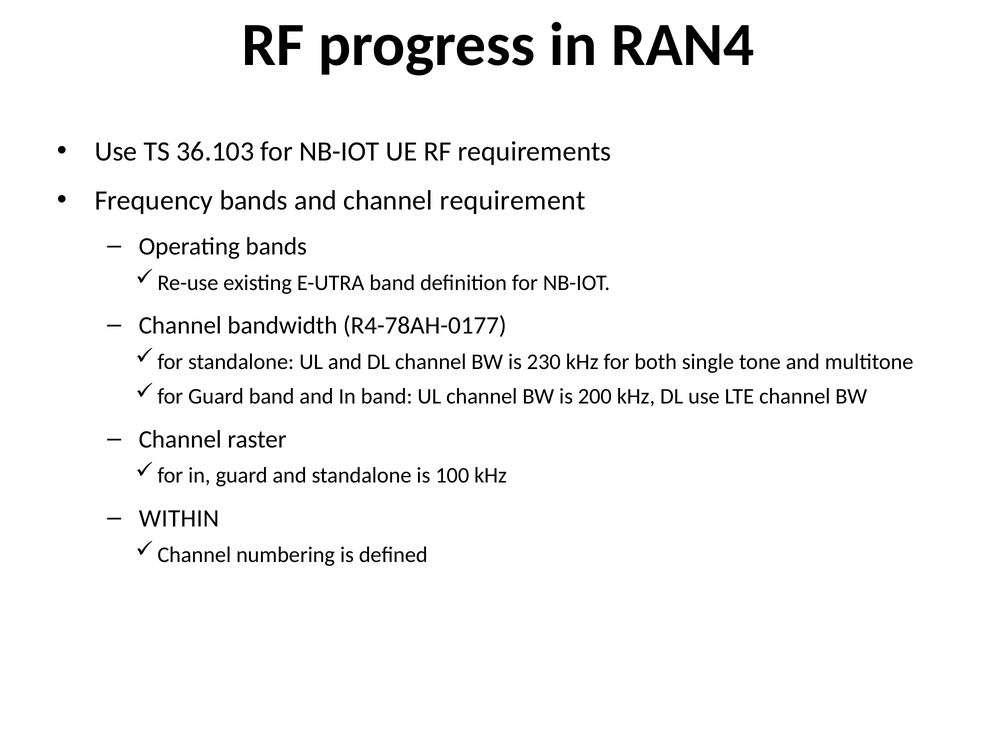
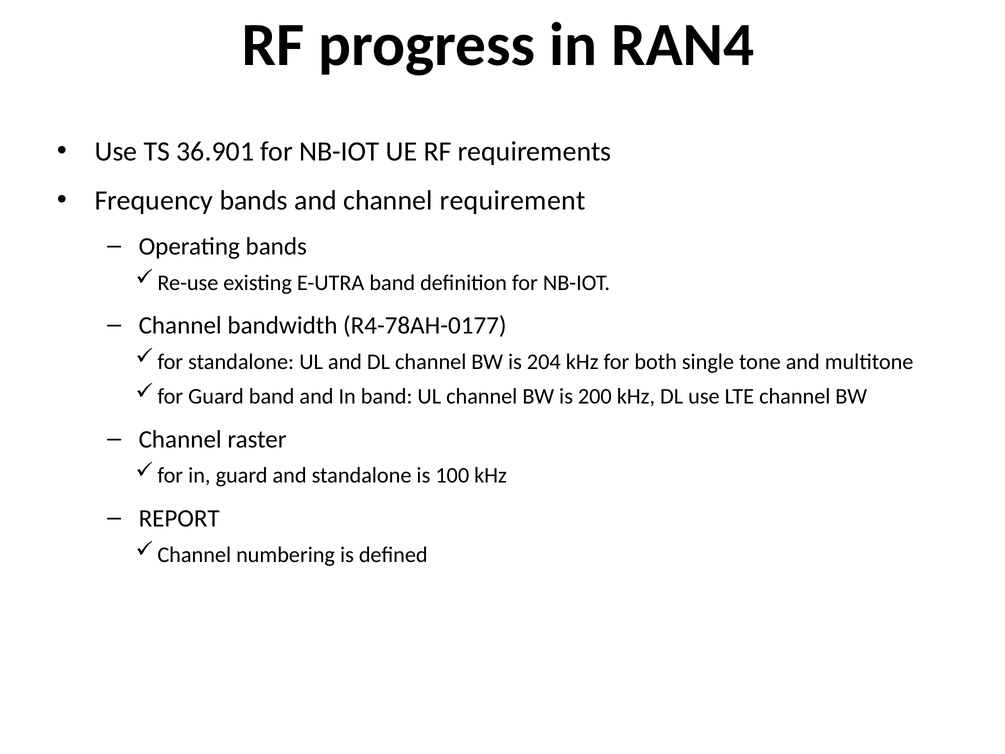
36.103: 36.103 -> 36.901 (215, 152)
230: 230 -> 204 (544, 362)
WITHIN: WITHIN -> REPORT (179, 518)
